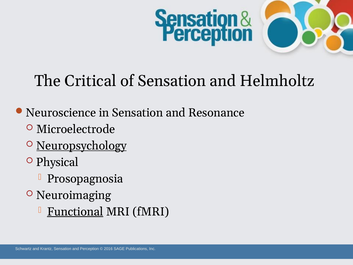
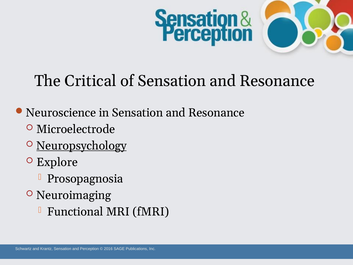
of Sensation and Helmholtz: Helmholtz -> Resonance (277, 81)
Physical: Physical -> Explore (57, 162)
Functional underline: present -> none (75, 211)
